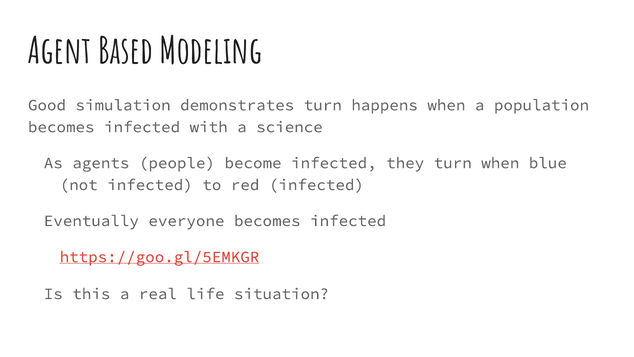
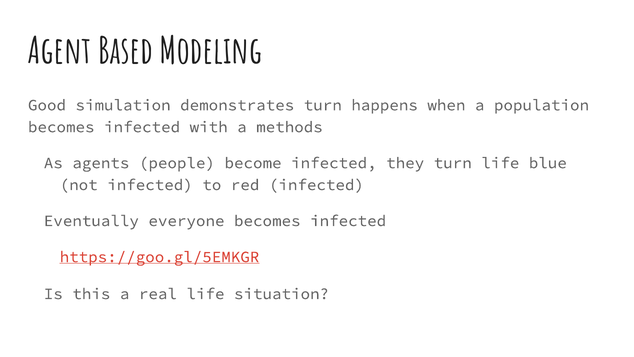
science: science -> methods (289, 127)
turn when: when -> life (500, 163)
